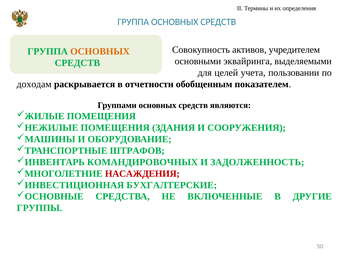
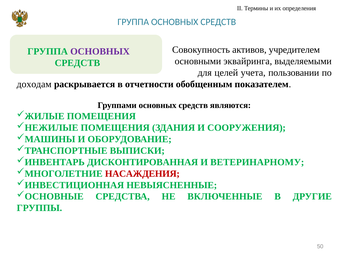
ОСНОВНЫХ colour: orange -> purple (100, 51)
ШТРАФОВ: ШТРАФОВ -> ВЫПИСКИ (137, 151)
КОМАНДИРОВОЧНЫХ: КОМАНДИРОВОЧНЫХ -> ДИСКОНТИРОВАННАЯ (143, 162)
ЗАДОЛЖЕННОСТЬ: ЗАДОЛЖЕННОСТЬ -> ВЕТЕРИНАРНОМУ (257, 162)
БУХГАЛТЕРСКИЕ: БУХГАЛТЕРСКИЕ -> НЕВЫЯСНЕННЫЕ (172, 185)
